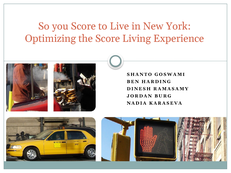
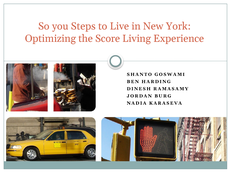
you Score: Score -> Steps (83, 26)
